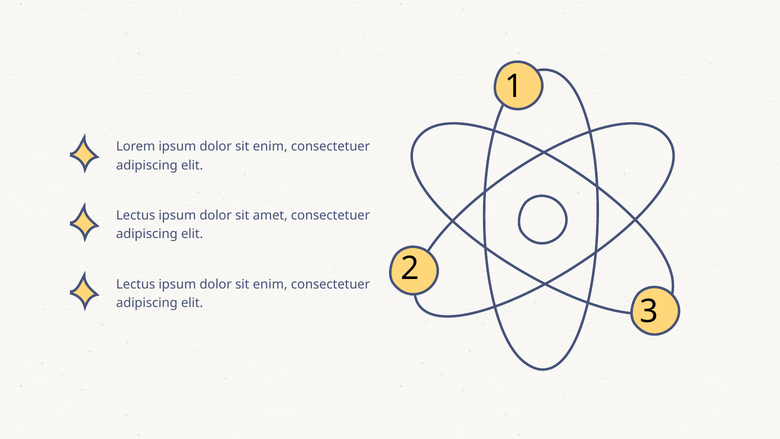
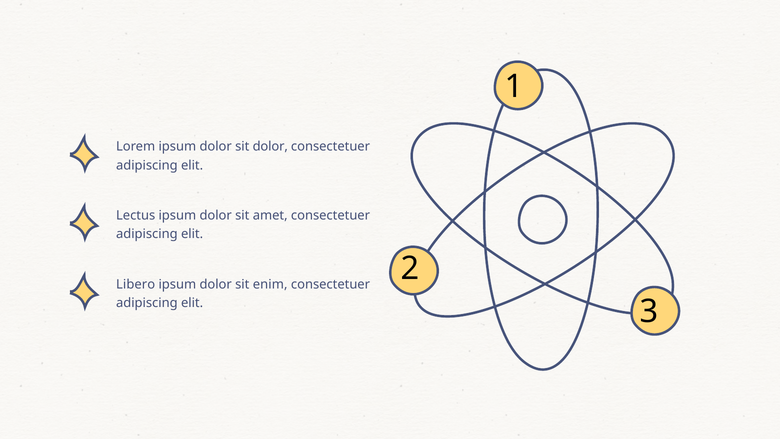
enim: enim -> dolor (270, 147)
Lectus: Lectus -> Libero (136, 284)
